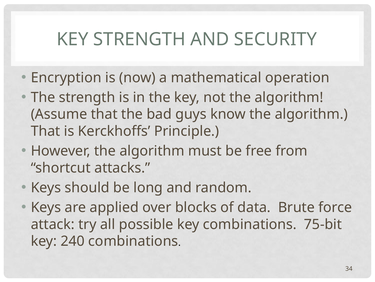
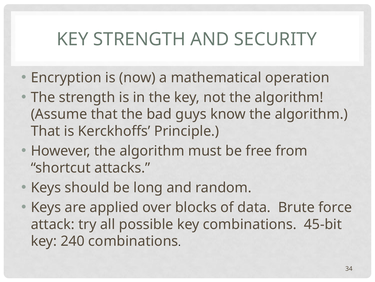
75-bit: 75-bit -> 45-bit (323, 224)
